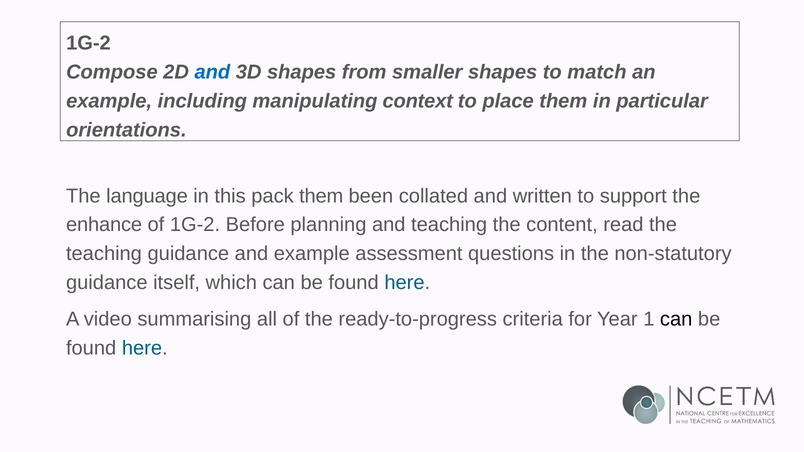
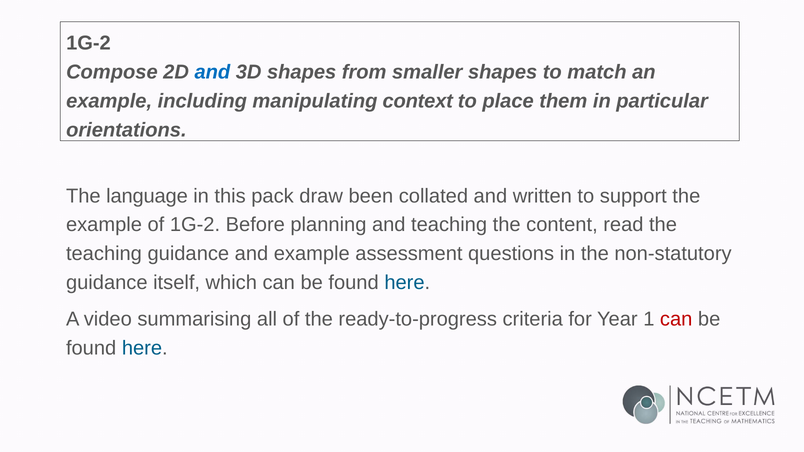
pack them: them -> draw (321, 196)
enhance: enhance -> example (104, 225)
can colour: black -> red (676, 319)
